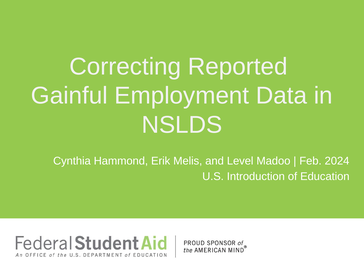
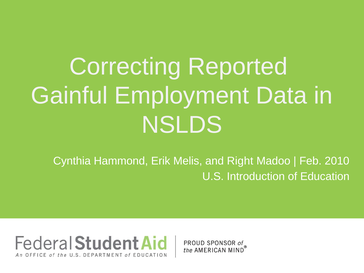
Level: Level -> Right (240, 161)
2024: 2024 -> 2010 (337, 161)
